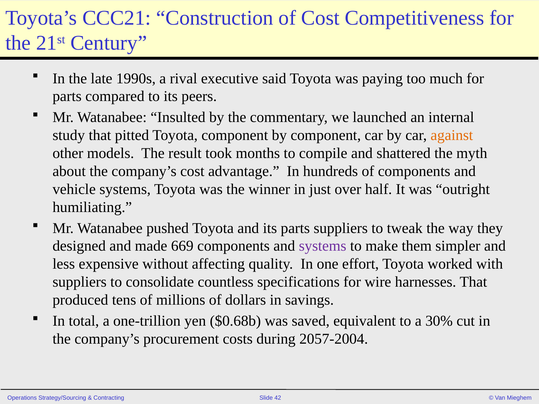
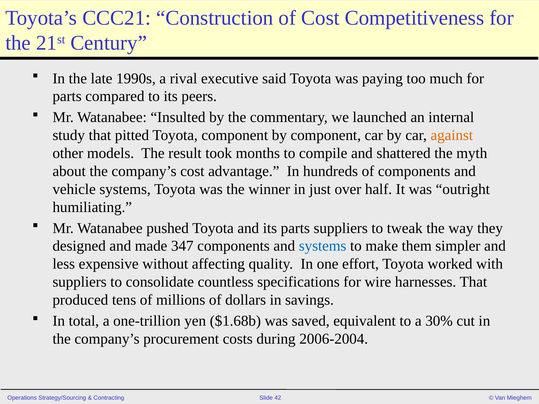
669: 669 -> 347 (182, 246)
systems colour: purple -> blue (323, 246)
$0.68b: $0.68b -> $1.68b (235, 321)
2057-2004: 2057-2004 -> 2006-2004 (334, 339)
